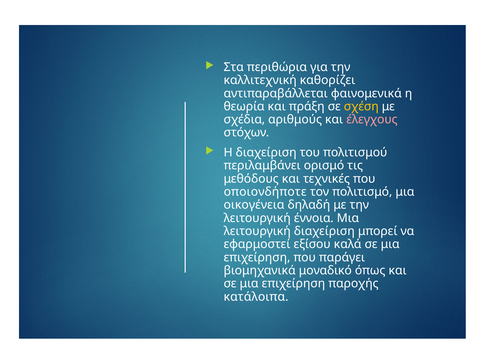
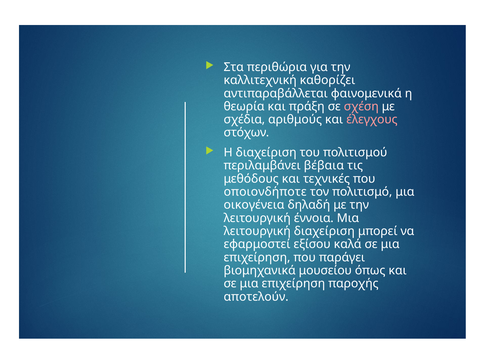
σχέση colour: yellow -> pink (361, 106)
ορισμό: ορισμό -> βέβαια (324, 166)
μοναδικό: μοναδικό -> μουσείου (325, 270)
κατάλοιπα: κατάλοιπα -> αποτελούν (256, 296)
